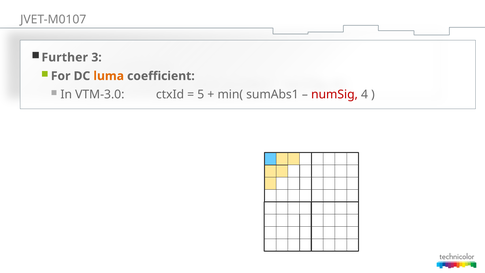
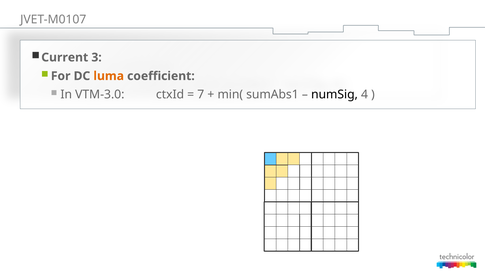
Further: Further -> Current (65, 57)
5: 5 -> 7 (201, 95)
numSig colour: red -> black (334, 95)
